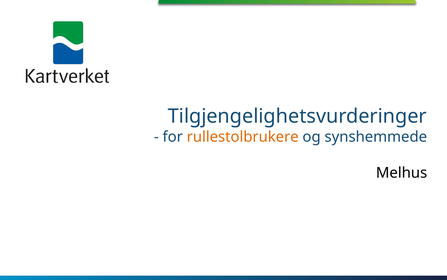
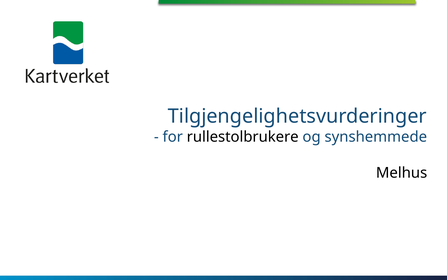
rullestolbrukere colour: orange -> black (243, 137)
